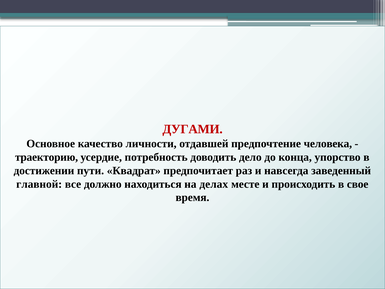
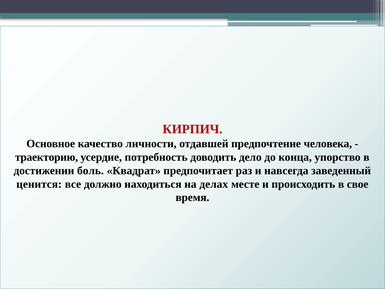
ДУГАМИ: ДУГАМИ -> КИРПИЧ (192, 129)
пути: пути -> боль (90, 170)
главной: главной -> ценится (39, 184)
